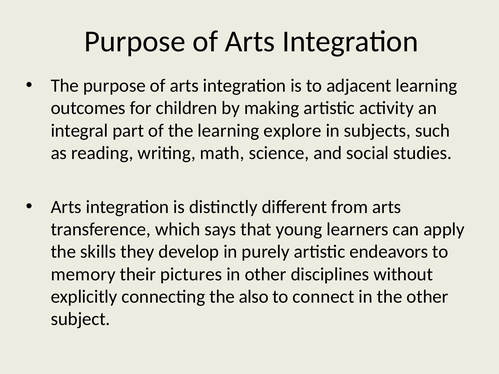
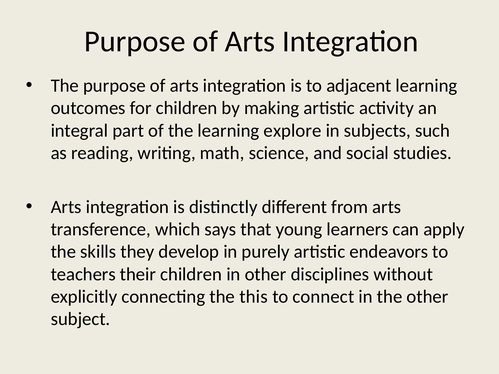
memory: memory -> teachers (83, 274)
their pictures: pictures -> children (191, 274)
also: also -> this (254, 297)
